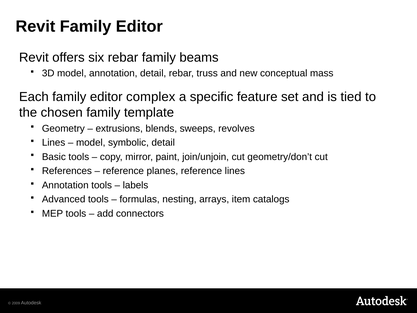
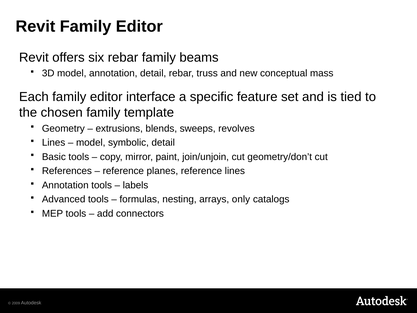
complex: complex -> interface (151, 97)
item: item -> only (241, 199)
